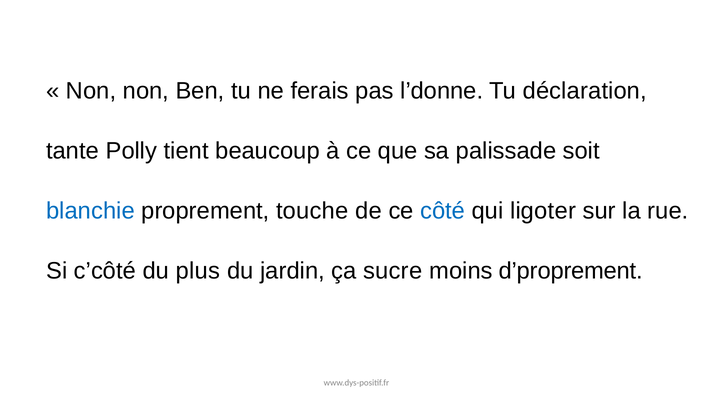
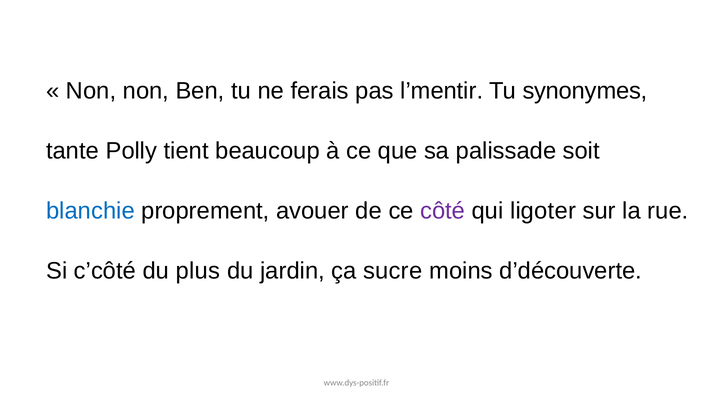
l’donne: l’donne -> l’mentir (442, 91)
déclaration: déclaration -> synonymes (585, 91)
touche: touche -> avouer (312, 211)
côté colour: blue -> purple (443, 211)
d’proprement: d’proprement -> d’découverte (571, 271)
